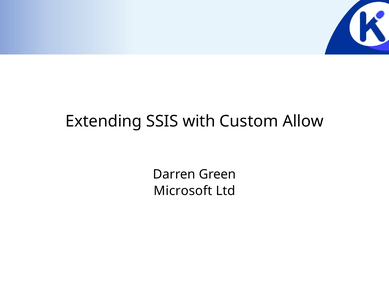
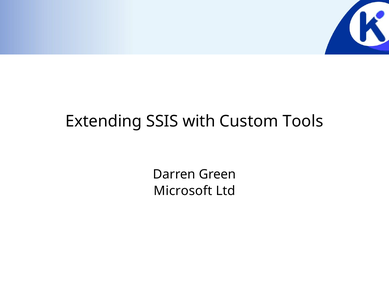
Allow: Allow -> Tools (303, 121)
